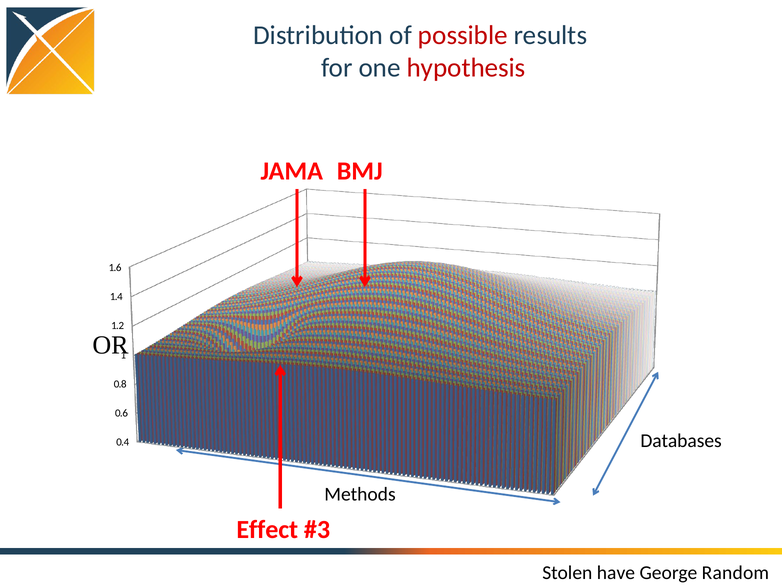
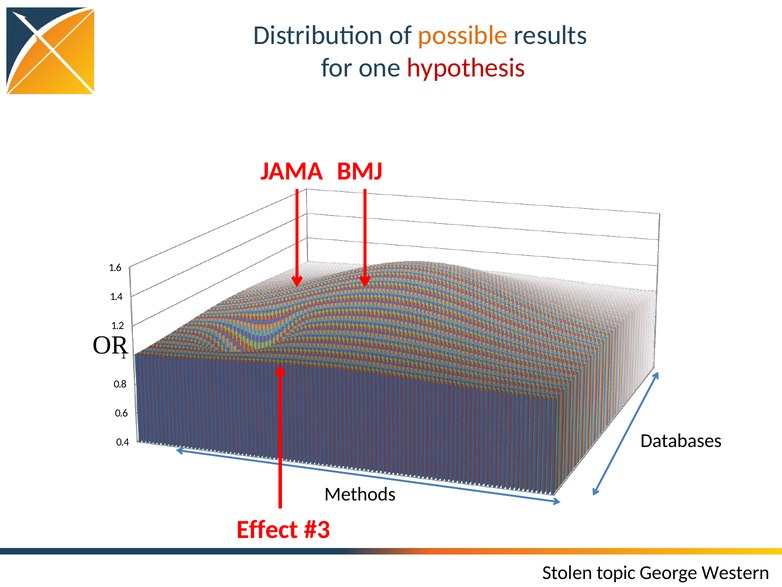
possible colour: red -> orange (463, 35)
have: have -> topic (616, 573)
Random: Random -> Western (736, 573)
